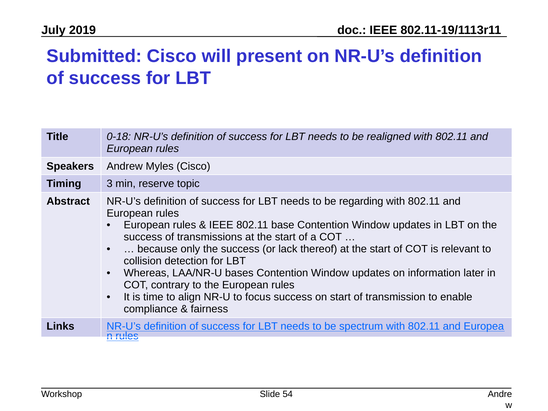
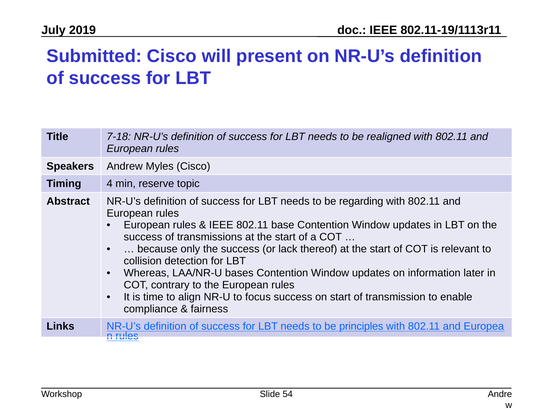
0-18: 0-18 -> 7-18 (119, 137)
3: 3 -> 4 (110, 184)
spectrum: spectrum -> principles (361, 326)
